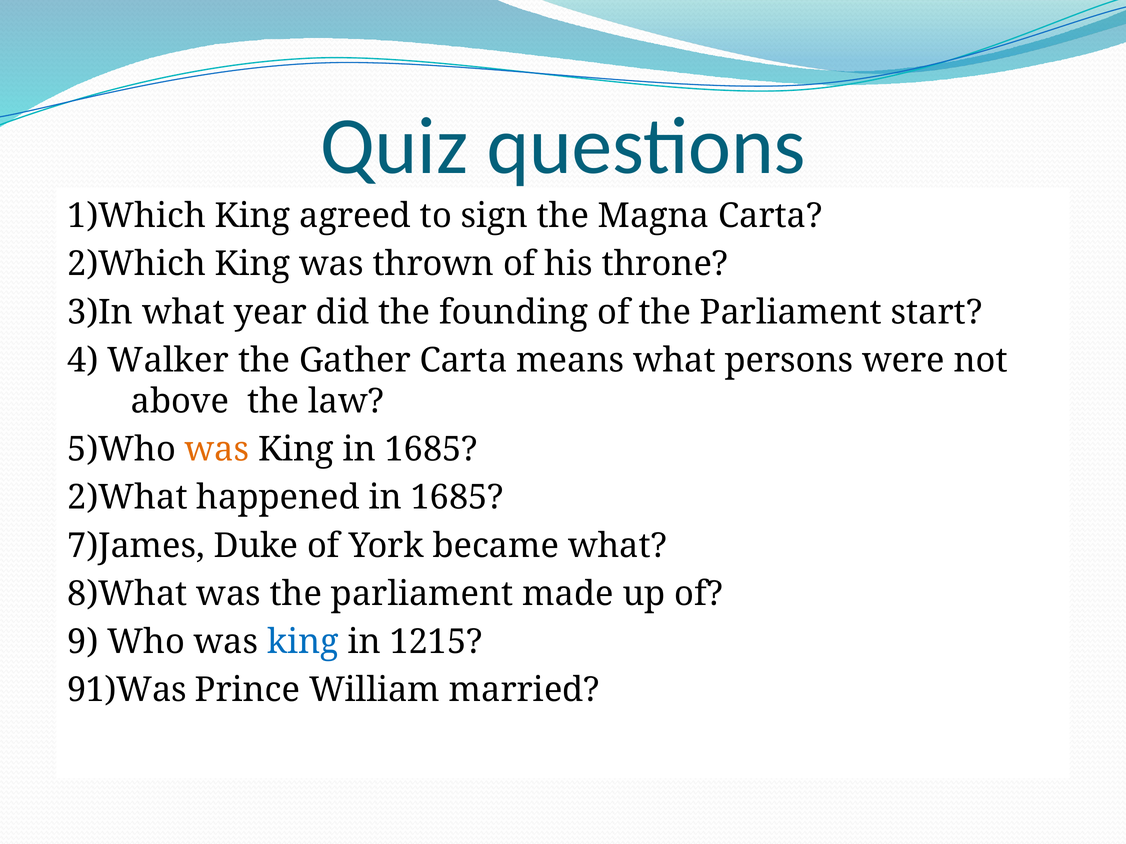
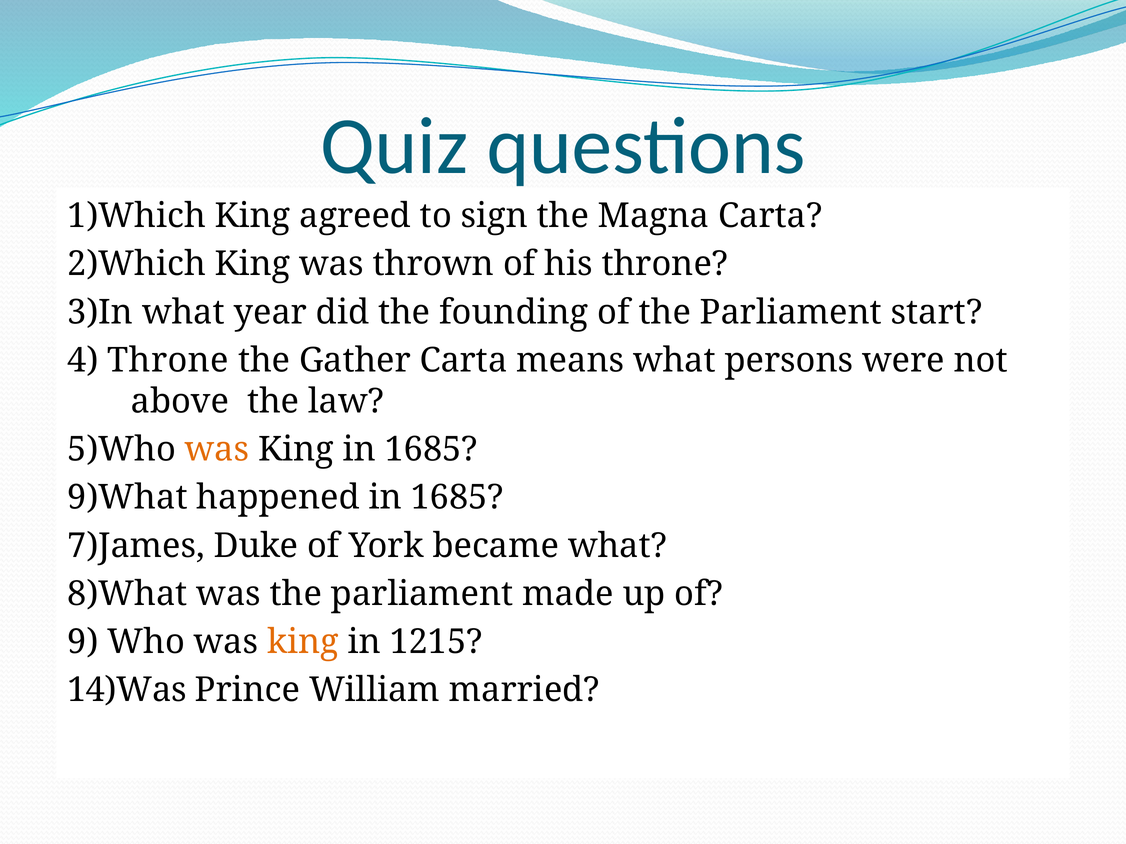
4 Walker: Walker -> Throne (168, 360)
2)What: 2)What -> 9)What (128, 498)
king colour: blue -> orange (303, 642)
91)Was: 91)Was -> 14)Was (127, 690)
